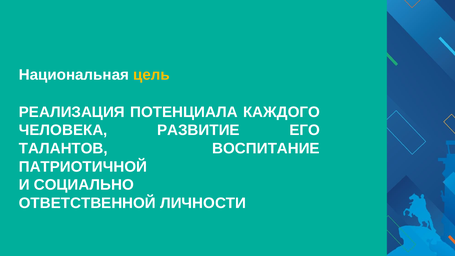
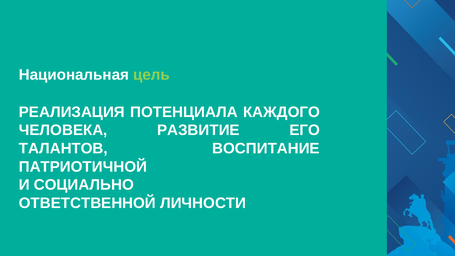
цель colour: yellow -> light green (152, 75)
